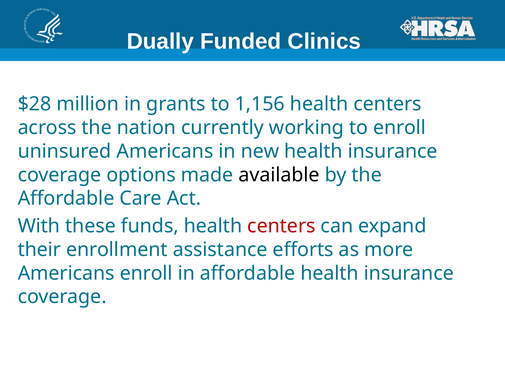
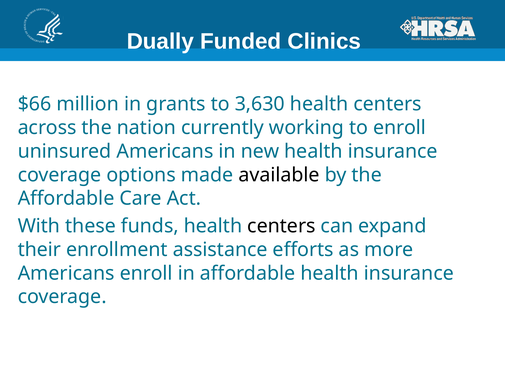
$28: $28 -> $66 (35, 104)
1,156: 1,156 -> 3,630 (260, 104)
centers colour: red -> black (281, 226)
